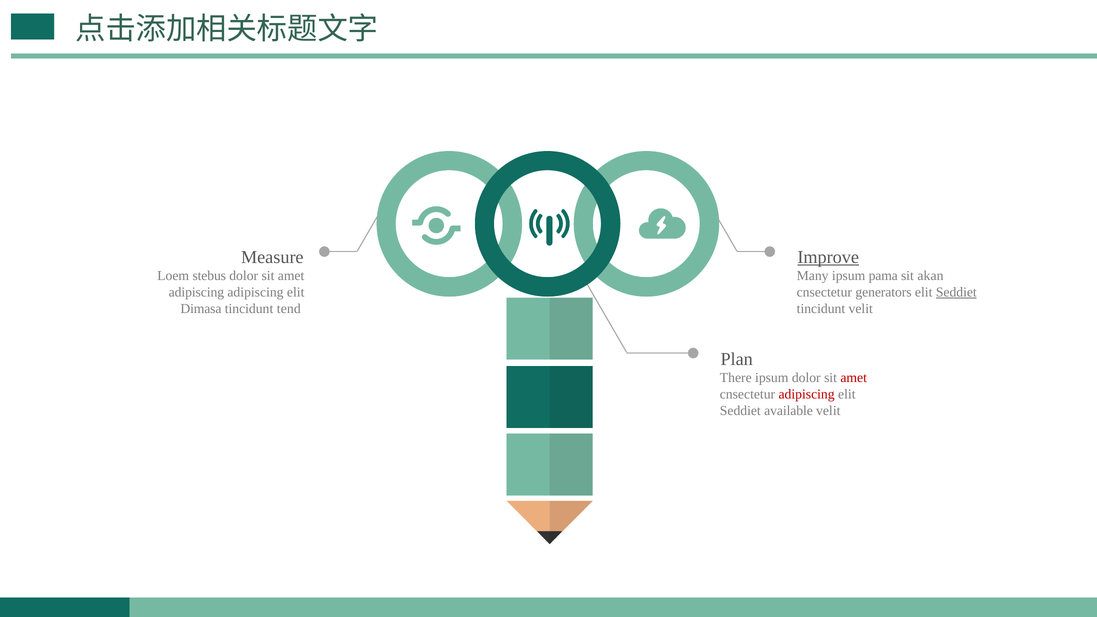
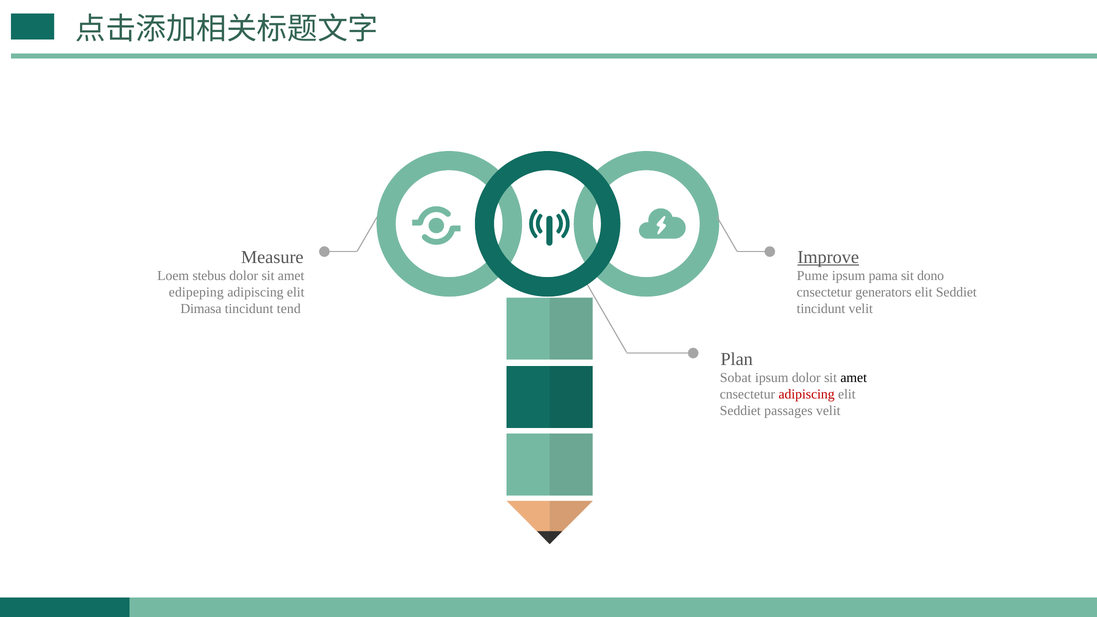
Many: Many -> Pume (813, 276)
akan: akan -> dono (931, 276)
adipiscing: adipiscing -> edipeping (196, 292)
Seddiet underline: present -> none (956, 292)
There: There -> Sobat (736, 378)
amet colour: red -> black (854, 378)
available: available -> passages (788, 411)
